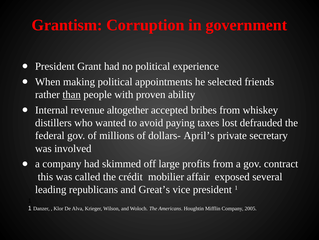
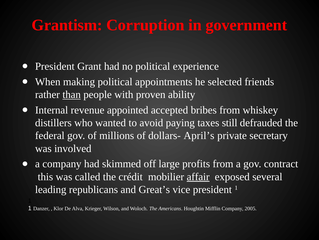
altogether: altogether -> appointed (128, 110)
lost: lost -> still (230, 123)
affair underline: none -> present (198, 176)
